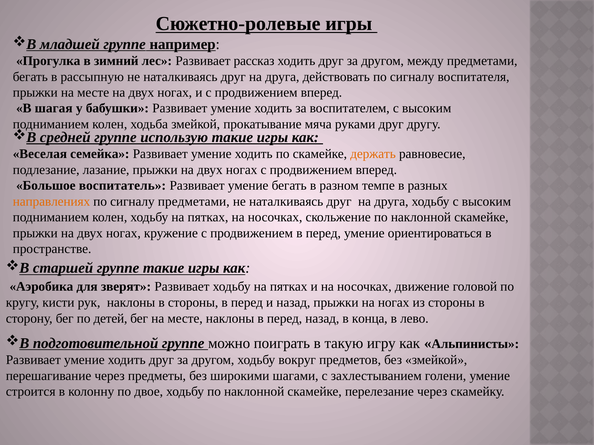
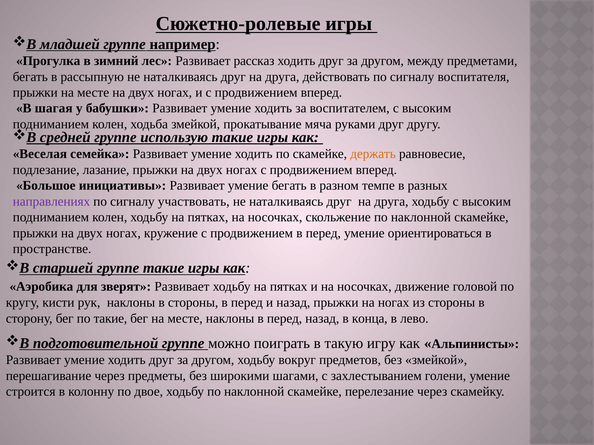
воспитатель: воспитатель -> инициативы (122, 186)
направлениях colour: orange -> purple (51, 202)
сигналу предметами: предметами -> участвовать (194, 202)
по детей: детей -> такие (110, 319)
